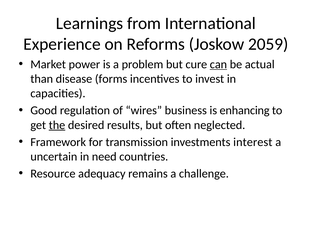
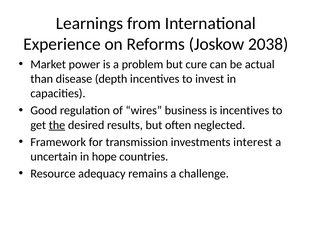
2059: 2059 -> 2038 (268, 44)
can underline: present -> none (218, 64)
forms: forms -> depth (111, 79)
is enhancing: enhancing -> incentives (245, 110)
need: need -> hope (104, 157)
